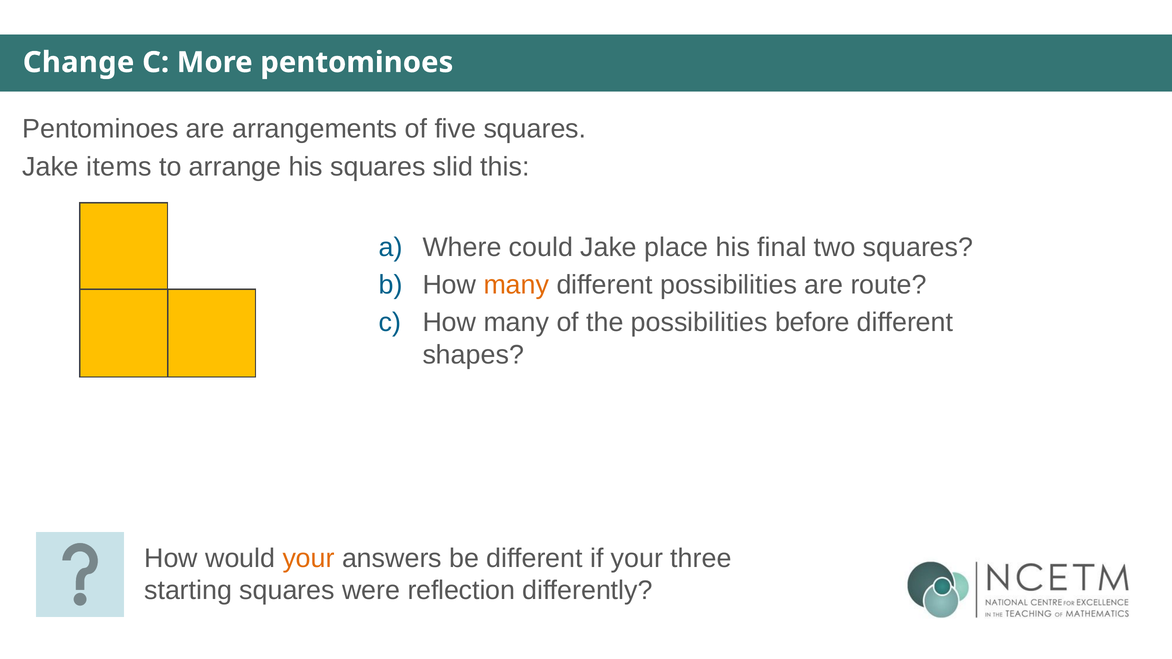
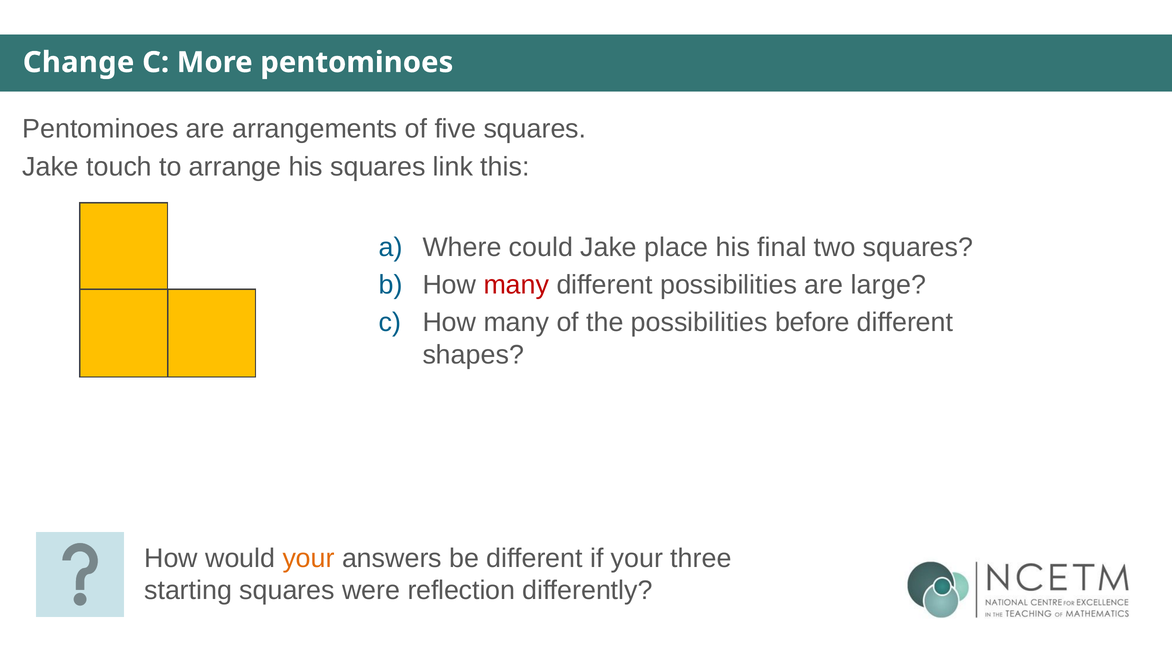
items: items -> touch (119, 167)
slid: slid -> link (453, 167)
many colour: orange -> red (516, 285)
route: route -> large (888, 285)
